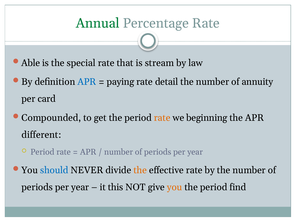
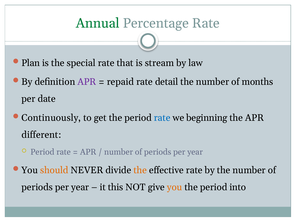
Able: Able -> Plan (31, 63)
APR colour: blue -> purple (87, 82)
paying: paying -> repaid (120, 82)
annuity: annuity -> months (257, 82)
card: card -> date (47, 99)
Compounded: Compounded -> Continuously (51, 118)
rate colour: orange -> blue (162, 118)
should colour: blue -> orange (54, 170)
find: find -> into (238, 187)
